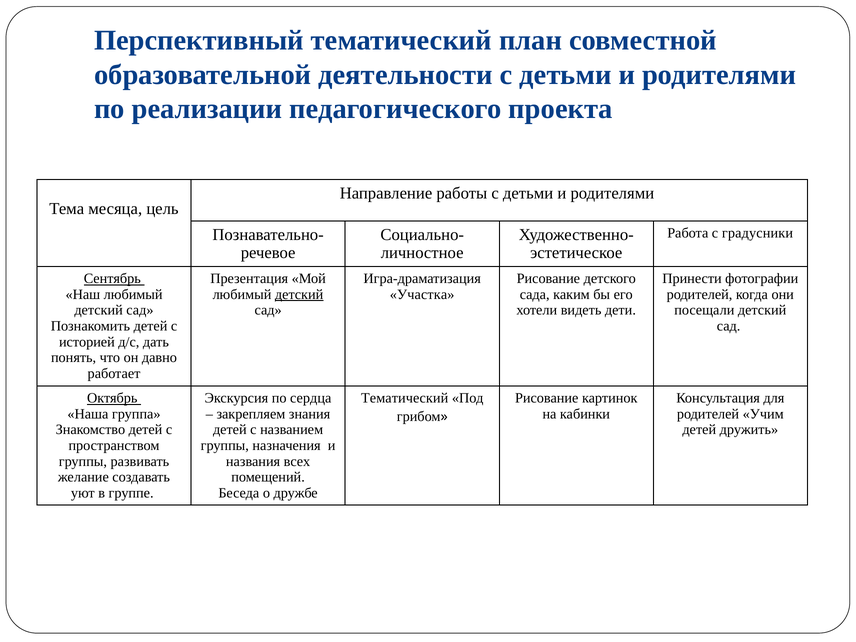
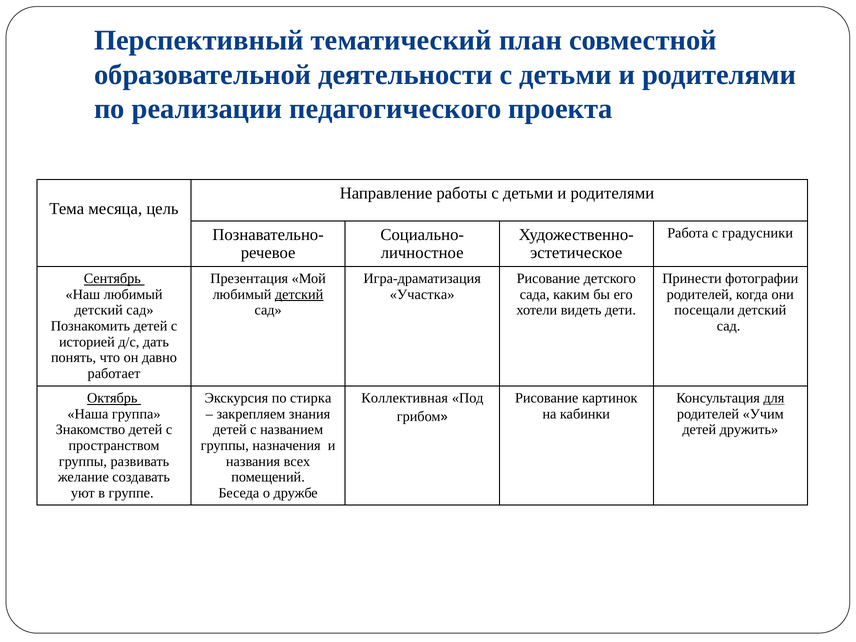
сердца: сердца -> стирка (311, 398)
Тематический: Тематический -> Коллективная (405, 398)
для underline: none -> present (774, 398)
